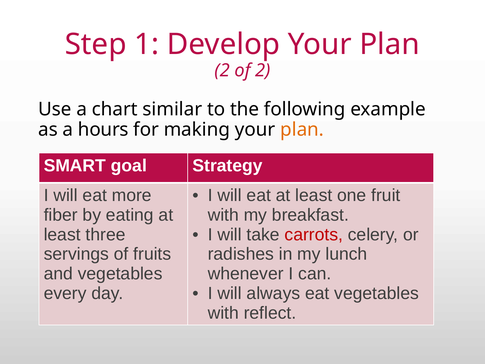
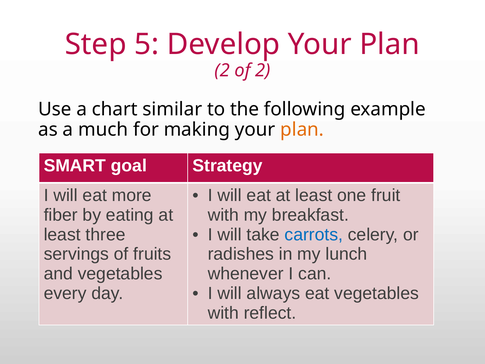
1: 1 -> 5 (147, 45)
hours: hours -> much (103, 130)
carrots colour: red -> blue (314, 234)
